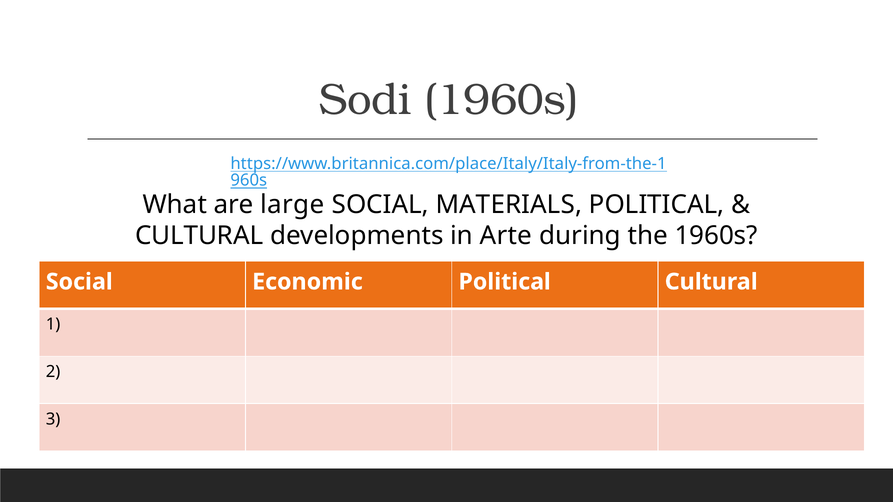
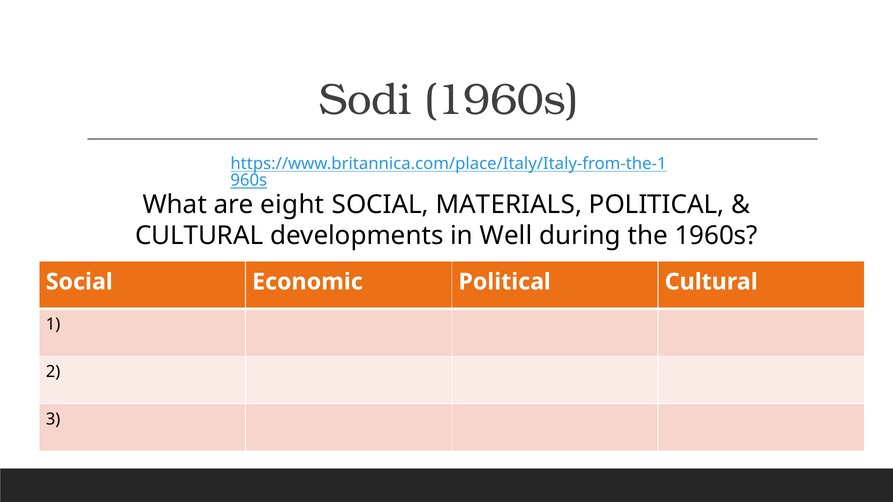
large: large -> eight (292, 205)
Arte: Arte -> Well (506, 236)
